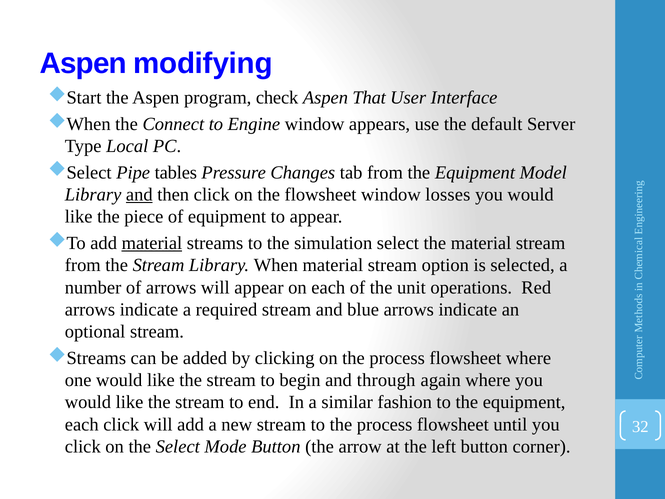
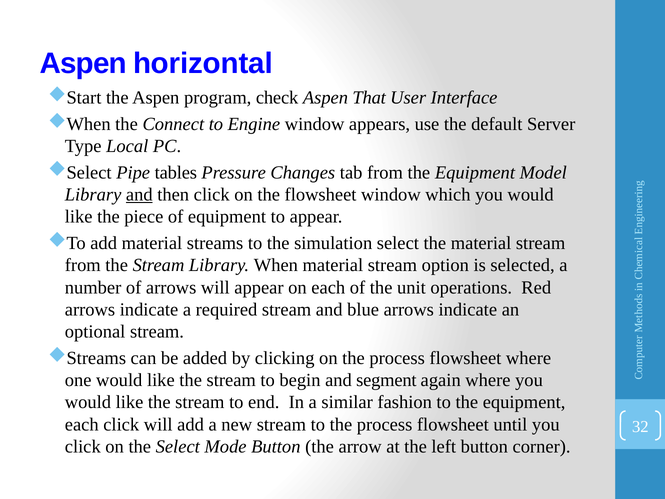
modifying: modifying -> horizontal (203, 64)
losses: losses -> which (448, 195)
material underline: present -> none (152, 243)
through: through -> segment (386, 380)
